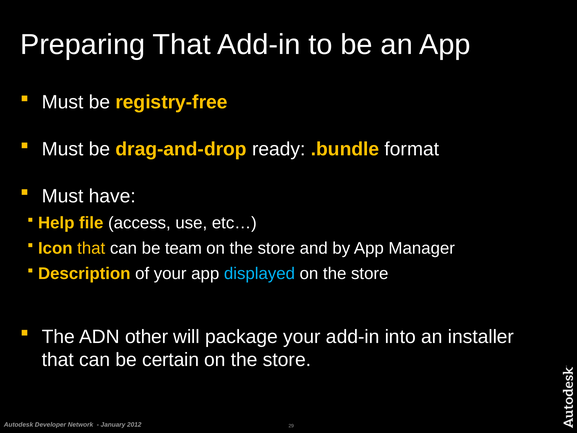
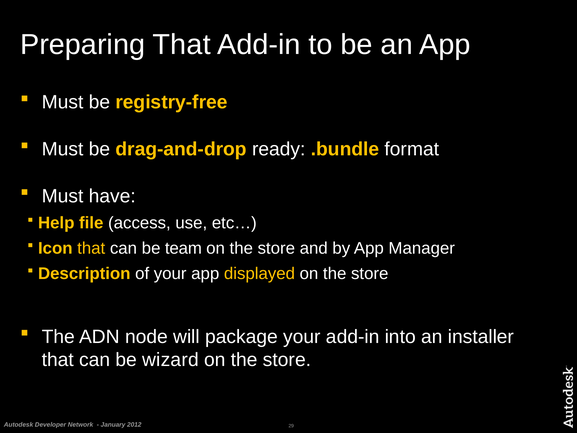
displayed colour: light blue -> yellow (259, 273)
other: other -> node (146, 337)
certain: certain -> wizard (170, 360)
